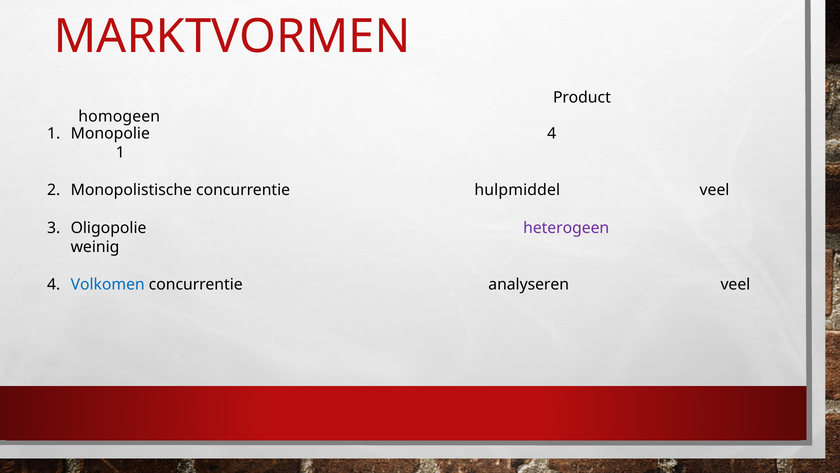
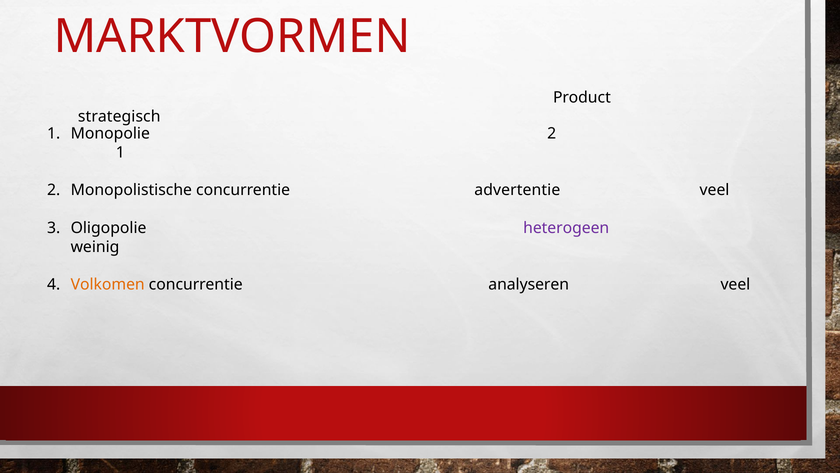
homogeen: homogeen -> strategisch (119, 116)
Monopolie 4: 4 -> 2 (552, 133)
hulpmiddel: hulpmiddel -> advertentie (517, 190)
Volkomen colour: blue -> orange (108, 284)
